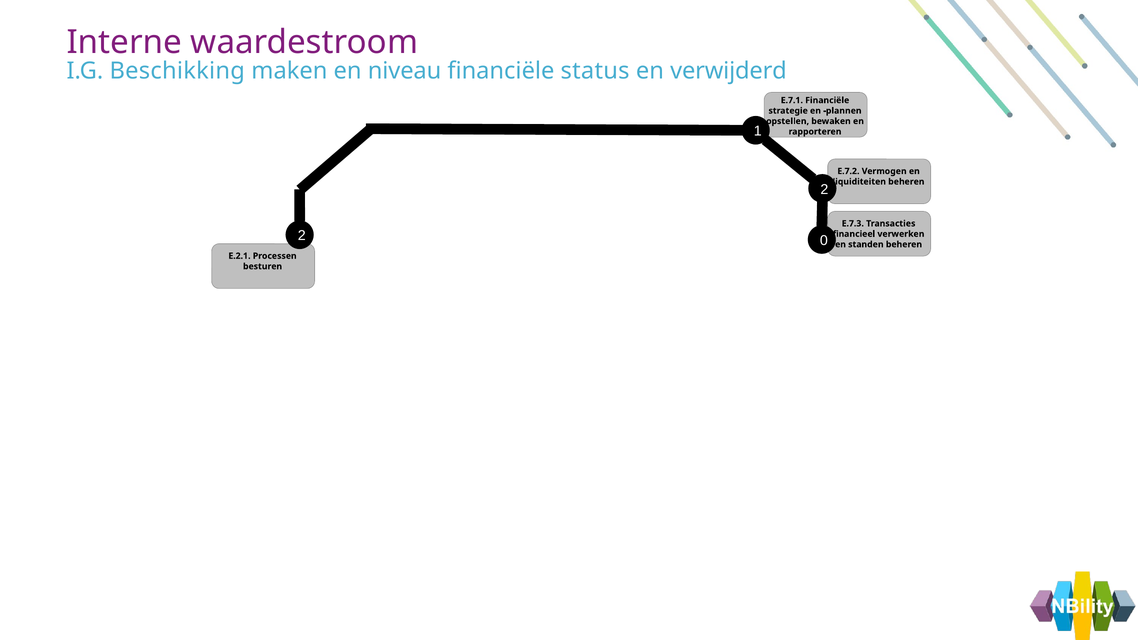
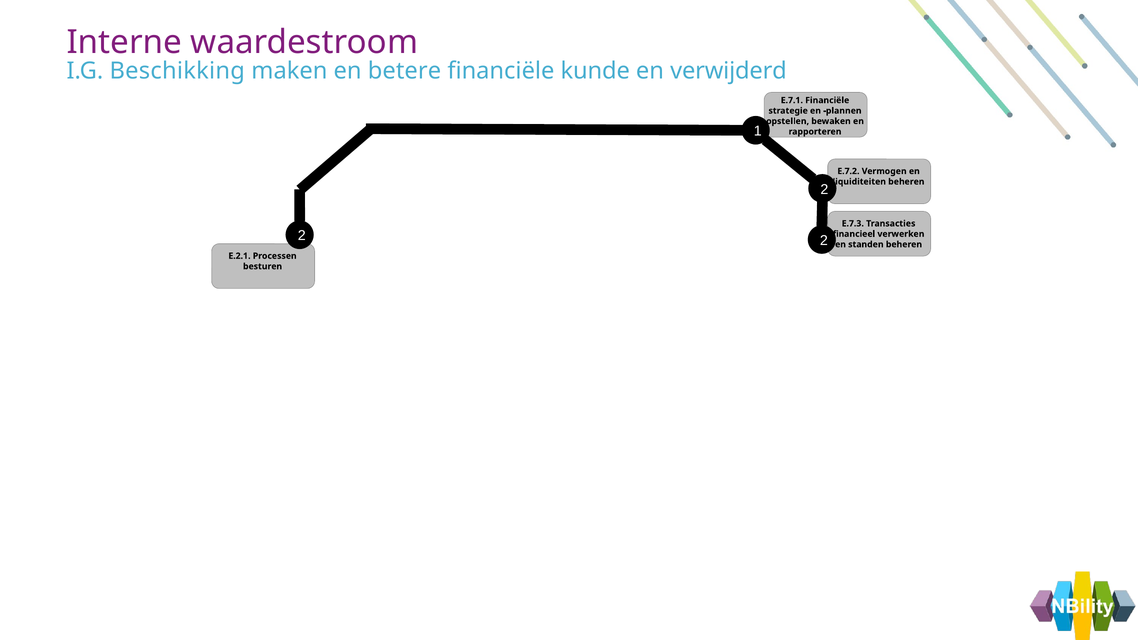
niveau: niveau -> betere (404, 71)
status: status -> kunde (595, 71)
0: 0 -> 2 (824, 241)
